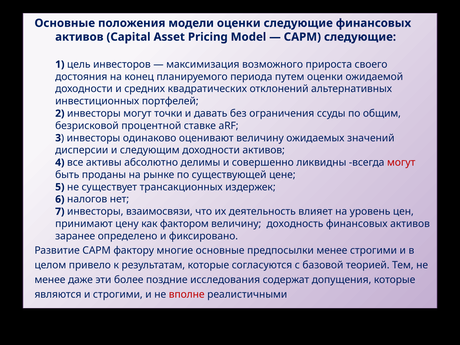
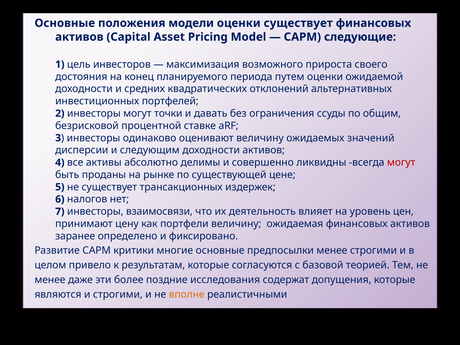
оценки следующие: следующие -> существует (298, 23)
фактором: фактором -> портфели (184, 224)
доходность: доходность -> ожидаемая (295, 224)
фактору: фактору -> критики (134, 251)
вполне colour: red -> orange (187, 294)
